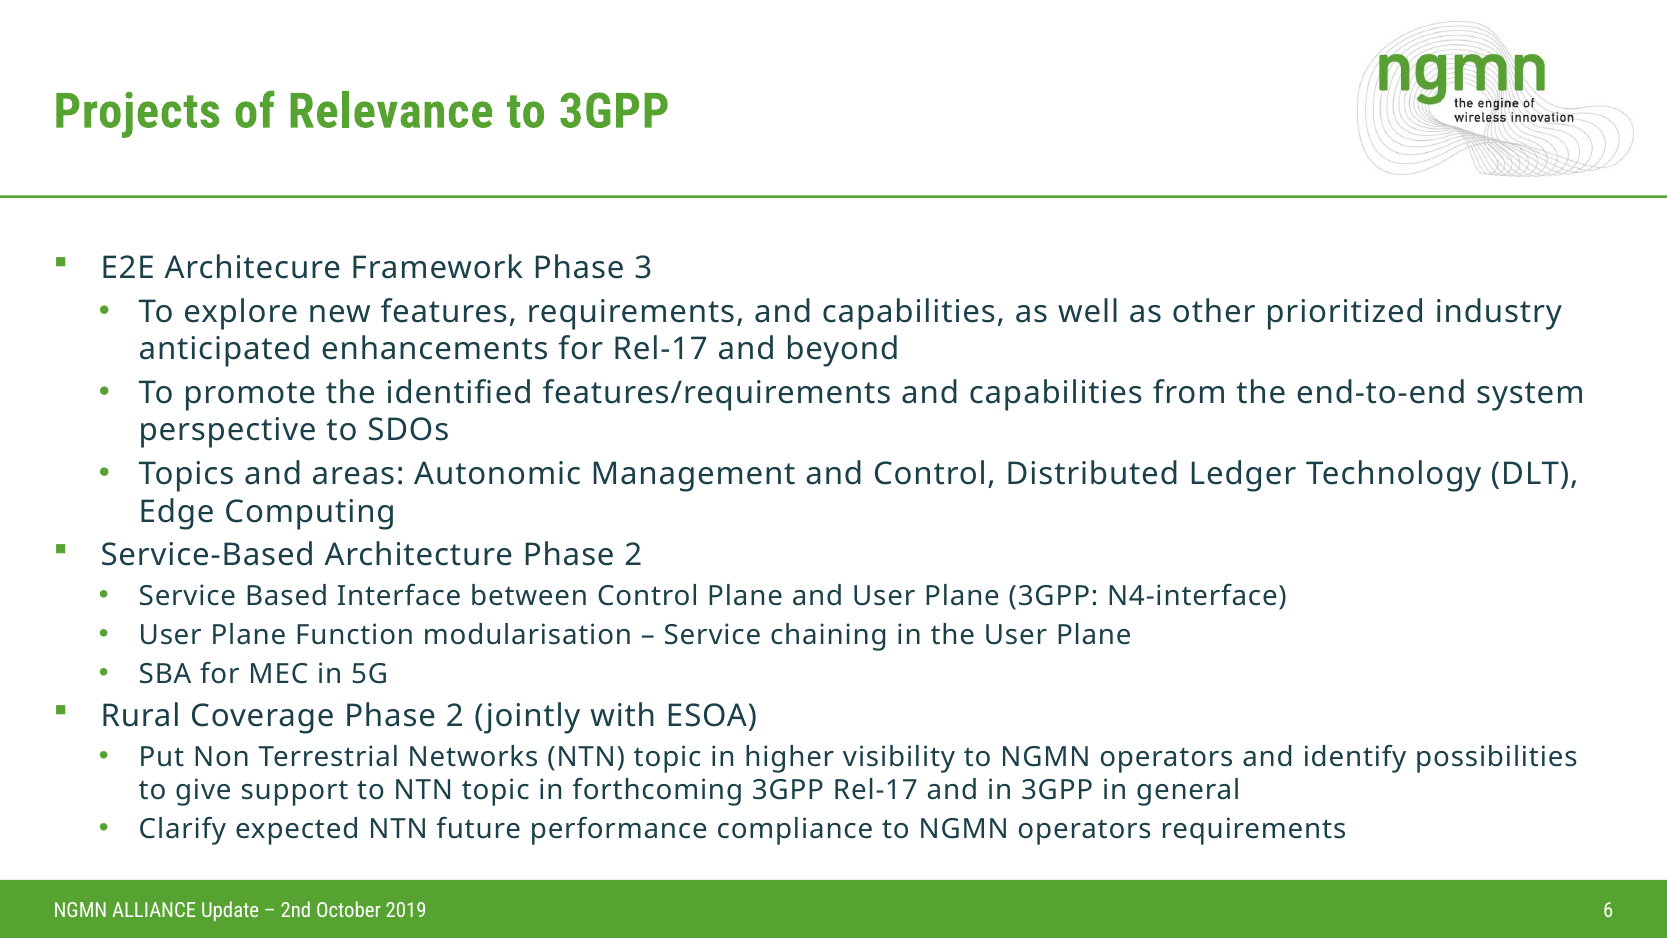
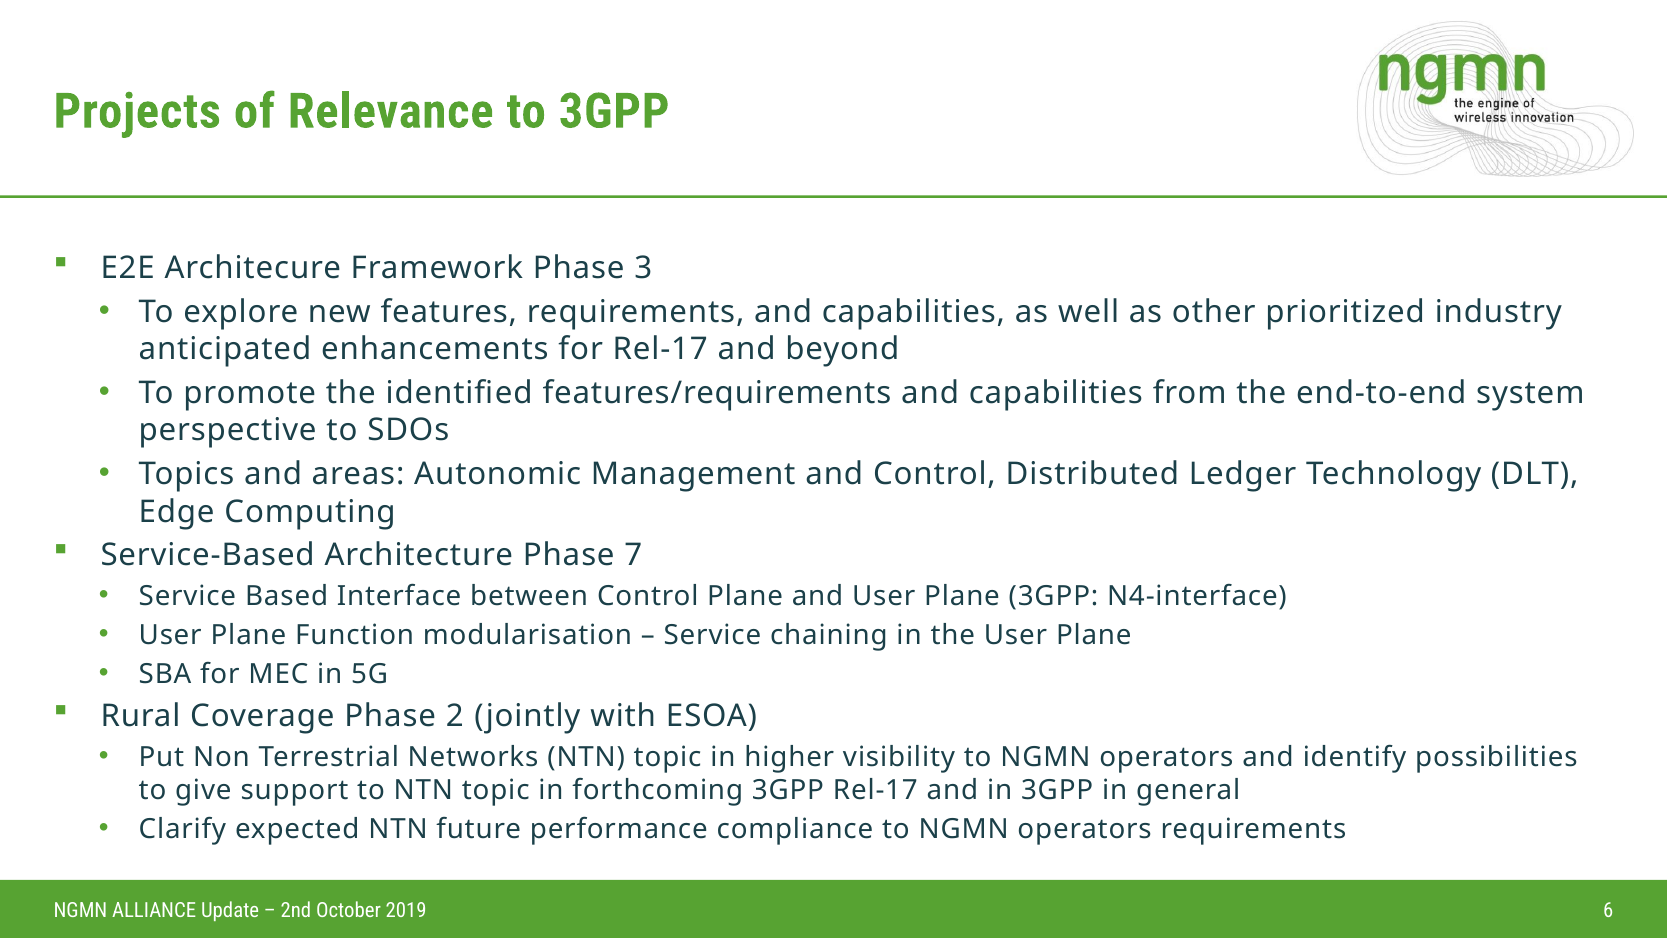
Architecture Phase 2: 2 -> 7 (633, 555)
